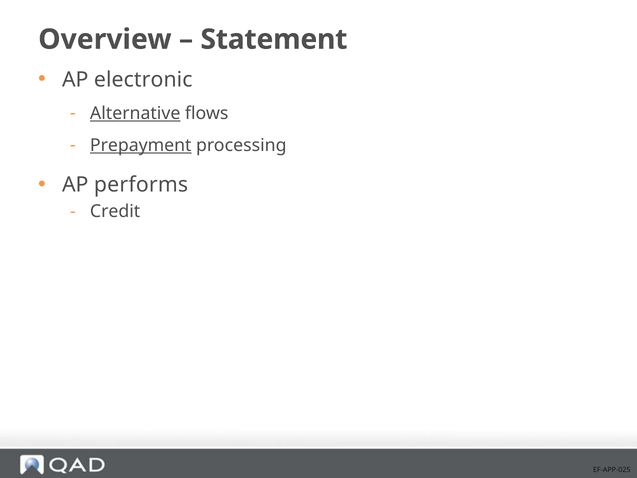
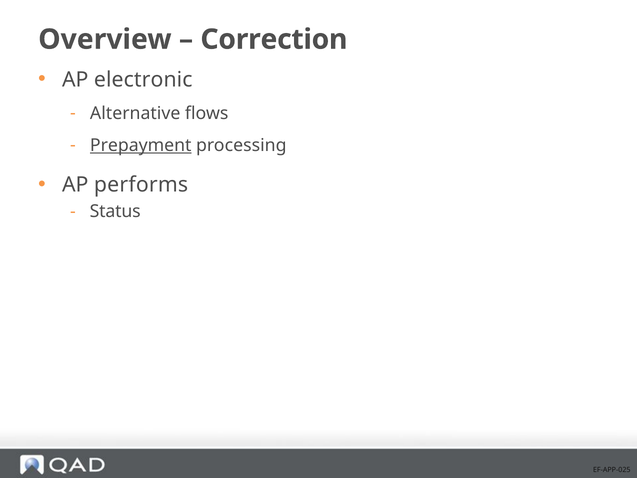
Statement: Statement -> Correction (274, 39)
Alternative underline: present -> none (135, 113)
Credit: Credit -> Status (115, 211)
